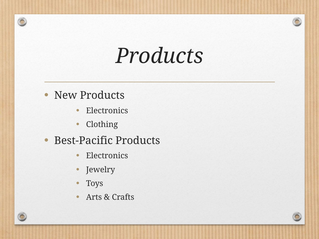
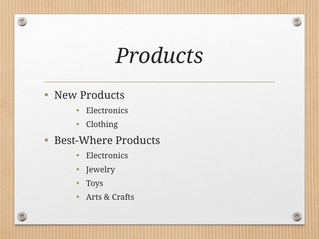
Best-Pacific: Best-Pacific -> Best-Where (83, 141)
